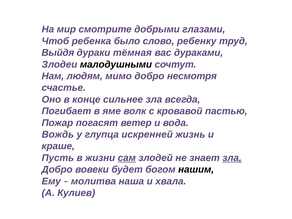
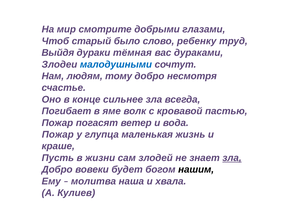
ребенка: ребенка -> старый (91, 41)
малодушными colour: black -> blue (116, 64)
мимо: мимо -> тому (119, 76)
Вождь: Вождь -> Пожар (58, 134)
искренней: искренней -> маленькая (147, 134)
сам underline: present -> none (127, 158)
